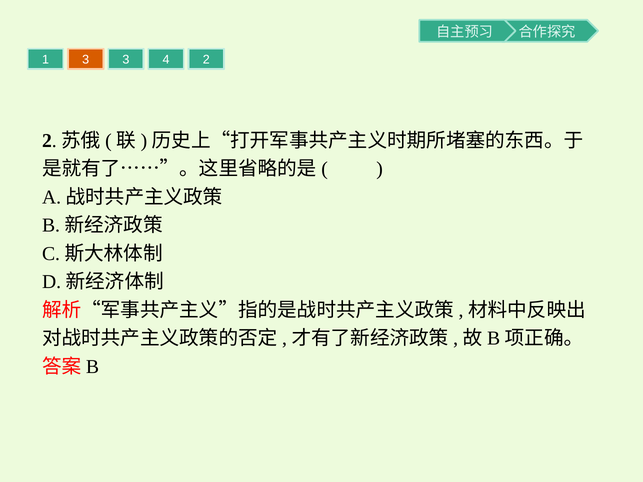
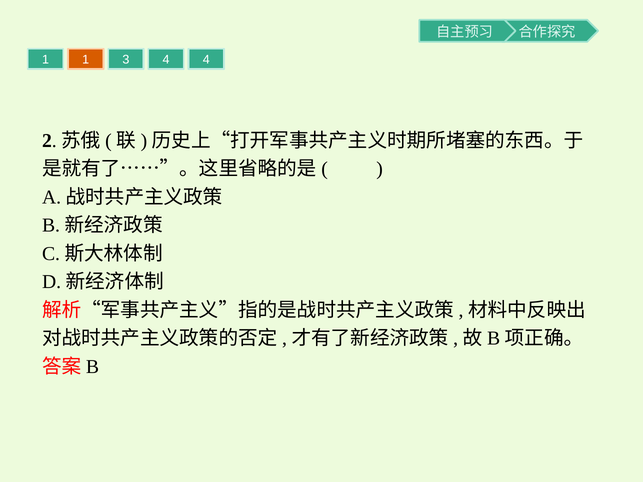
1 3: 3 -> 1 (86, 60)
4 2: 2 -> 4 (206, 60)
